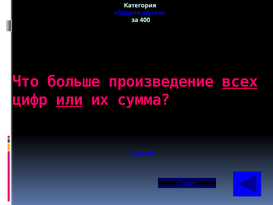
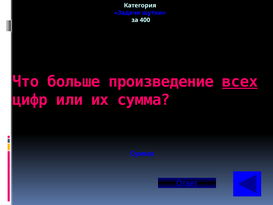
или underline: present -> none (69, 100)
